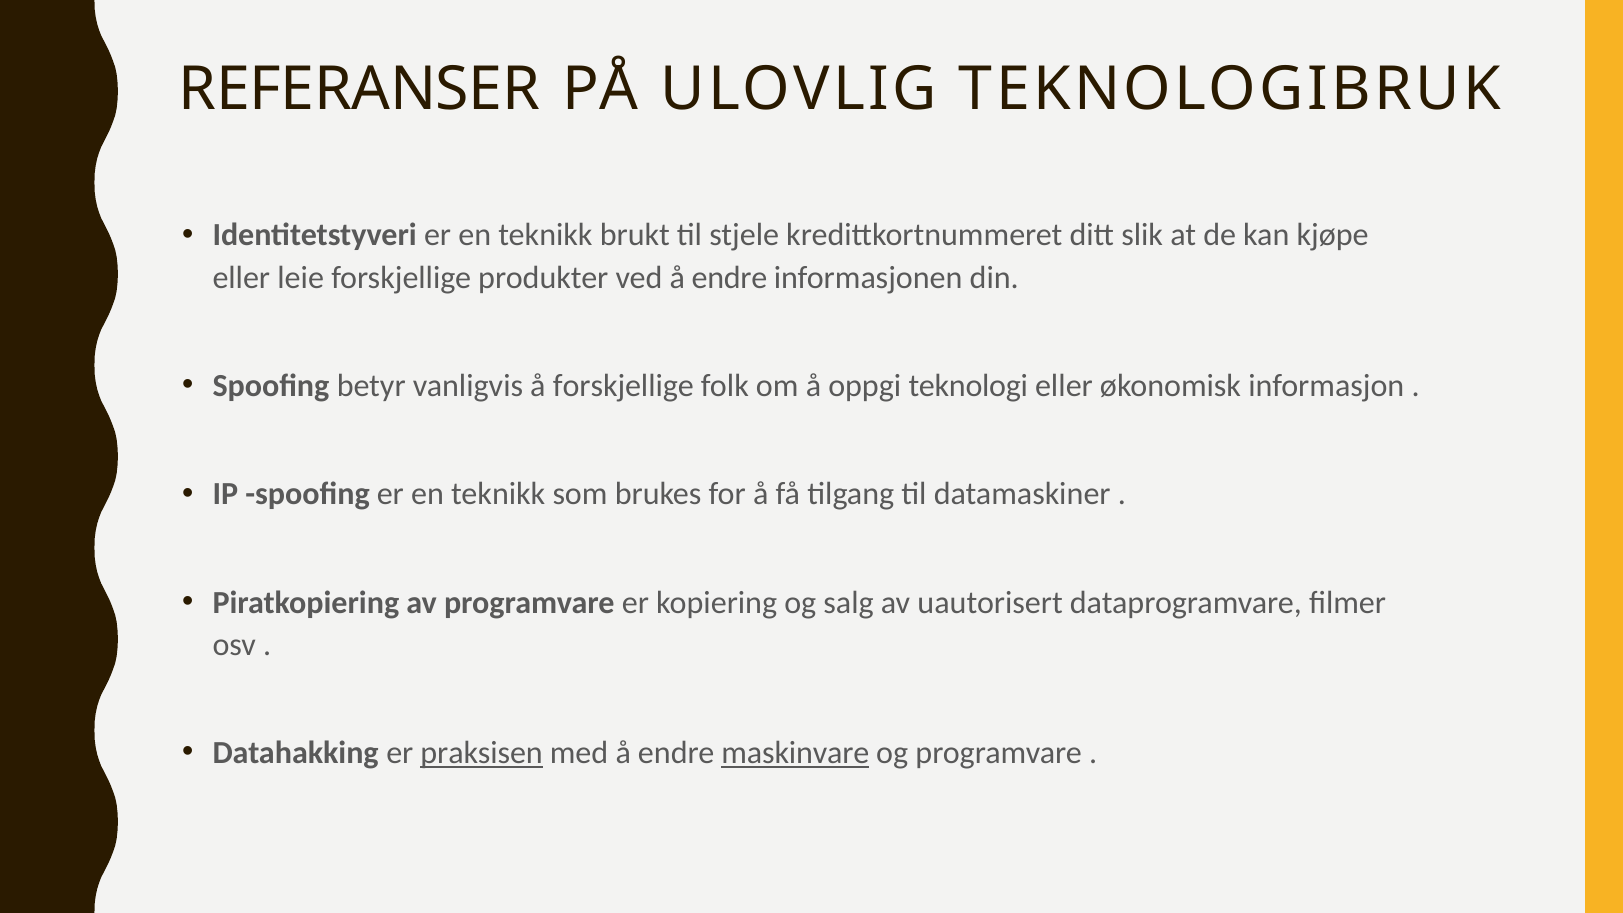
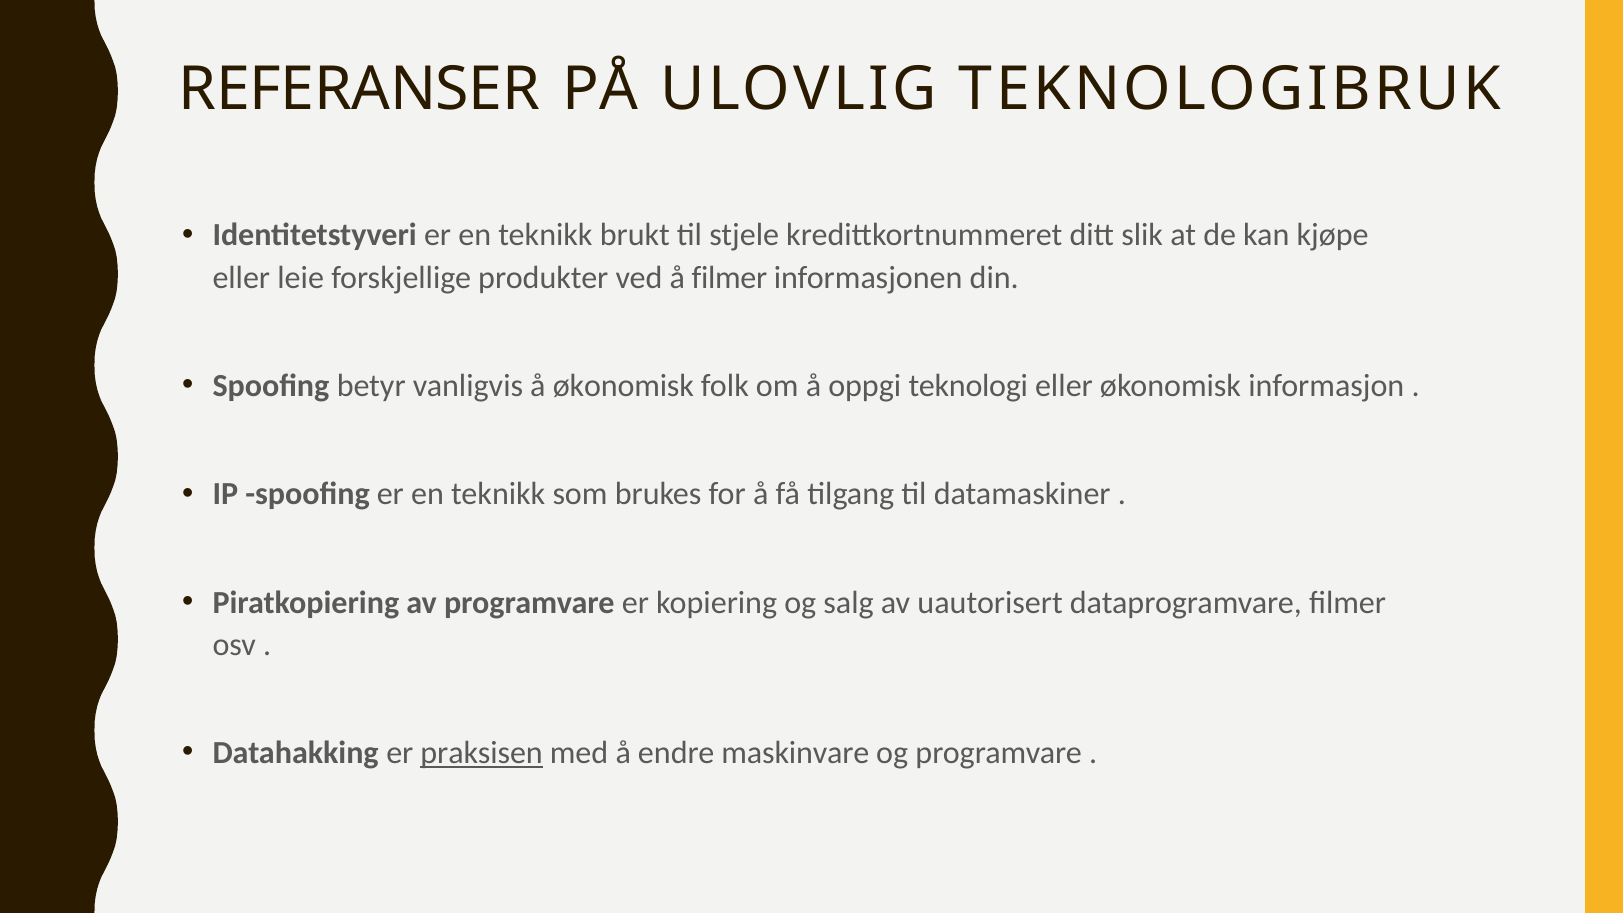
ved å endre: endre -> filmer (729, 278)
å forskjellige: forskjellige -> økonomisk (623, 386)
maskinvare underline: present -> none (795, 753)
